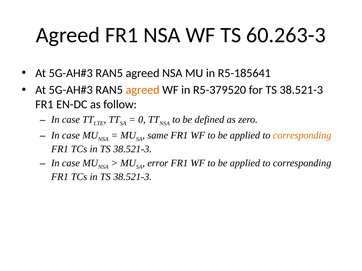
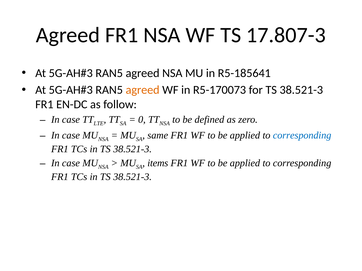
60.263-3: 60.263-3 -> 17.807-3 (286, 35)
R5-379520: R5-379520 -> R5-170073 (220, 90)
corresponding colour: orange -> blue (302, 135)
error: error -> items (158, 163)
